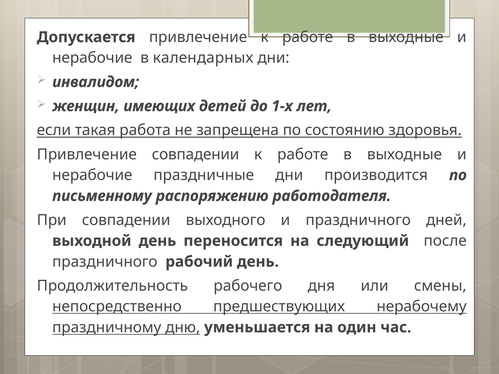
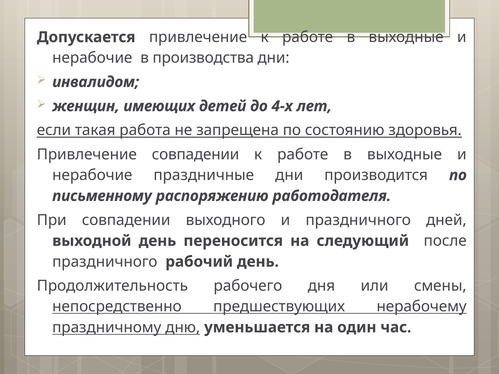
календарных: календарных -> производства (203, 58)
1-х: 1-х -> 4-х (282, 106)
